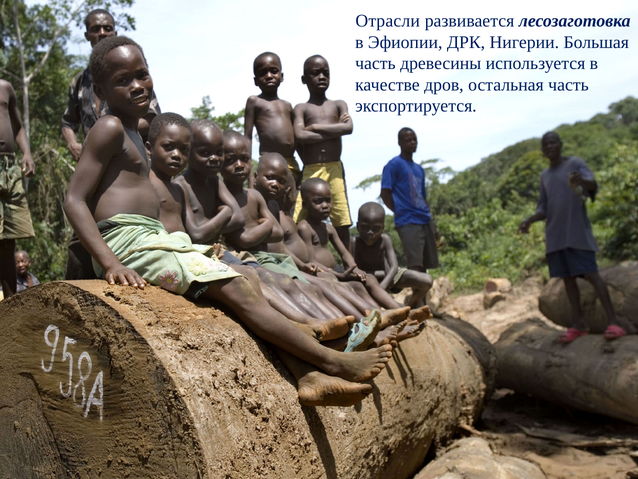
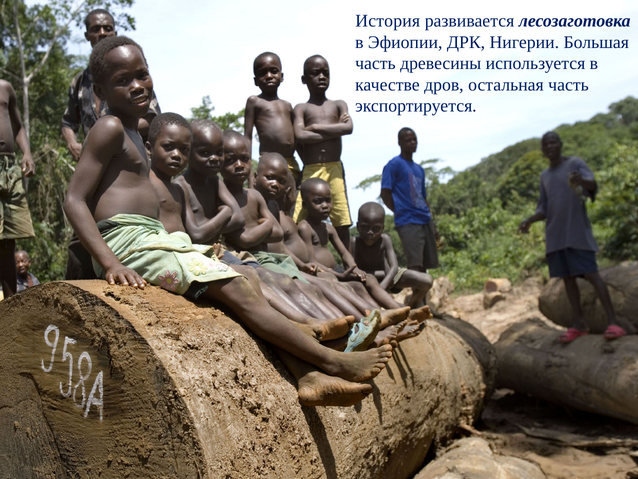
Отрасли: Отрасли -> История (388, 21)
